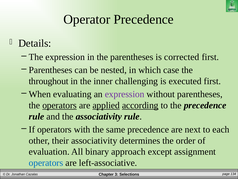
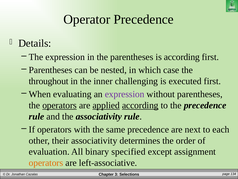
is corrected: corrected -> according (182, 57)
approach: approach -> specified (128, 151)
operators colour: blue -> orange (46, 162)
